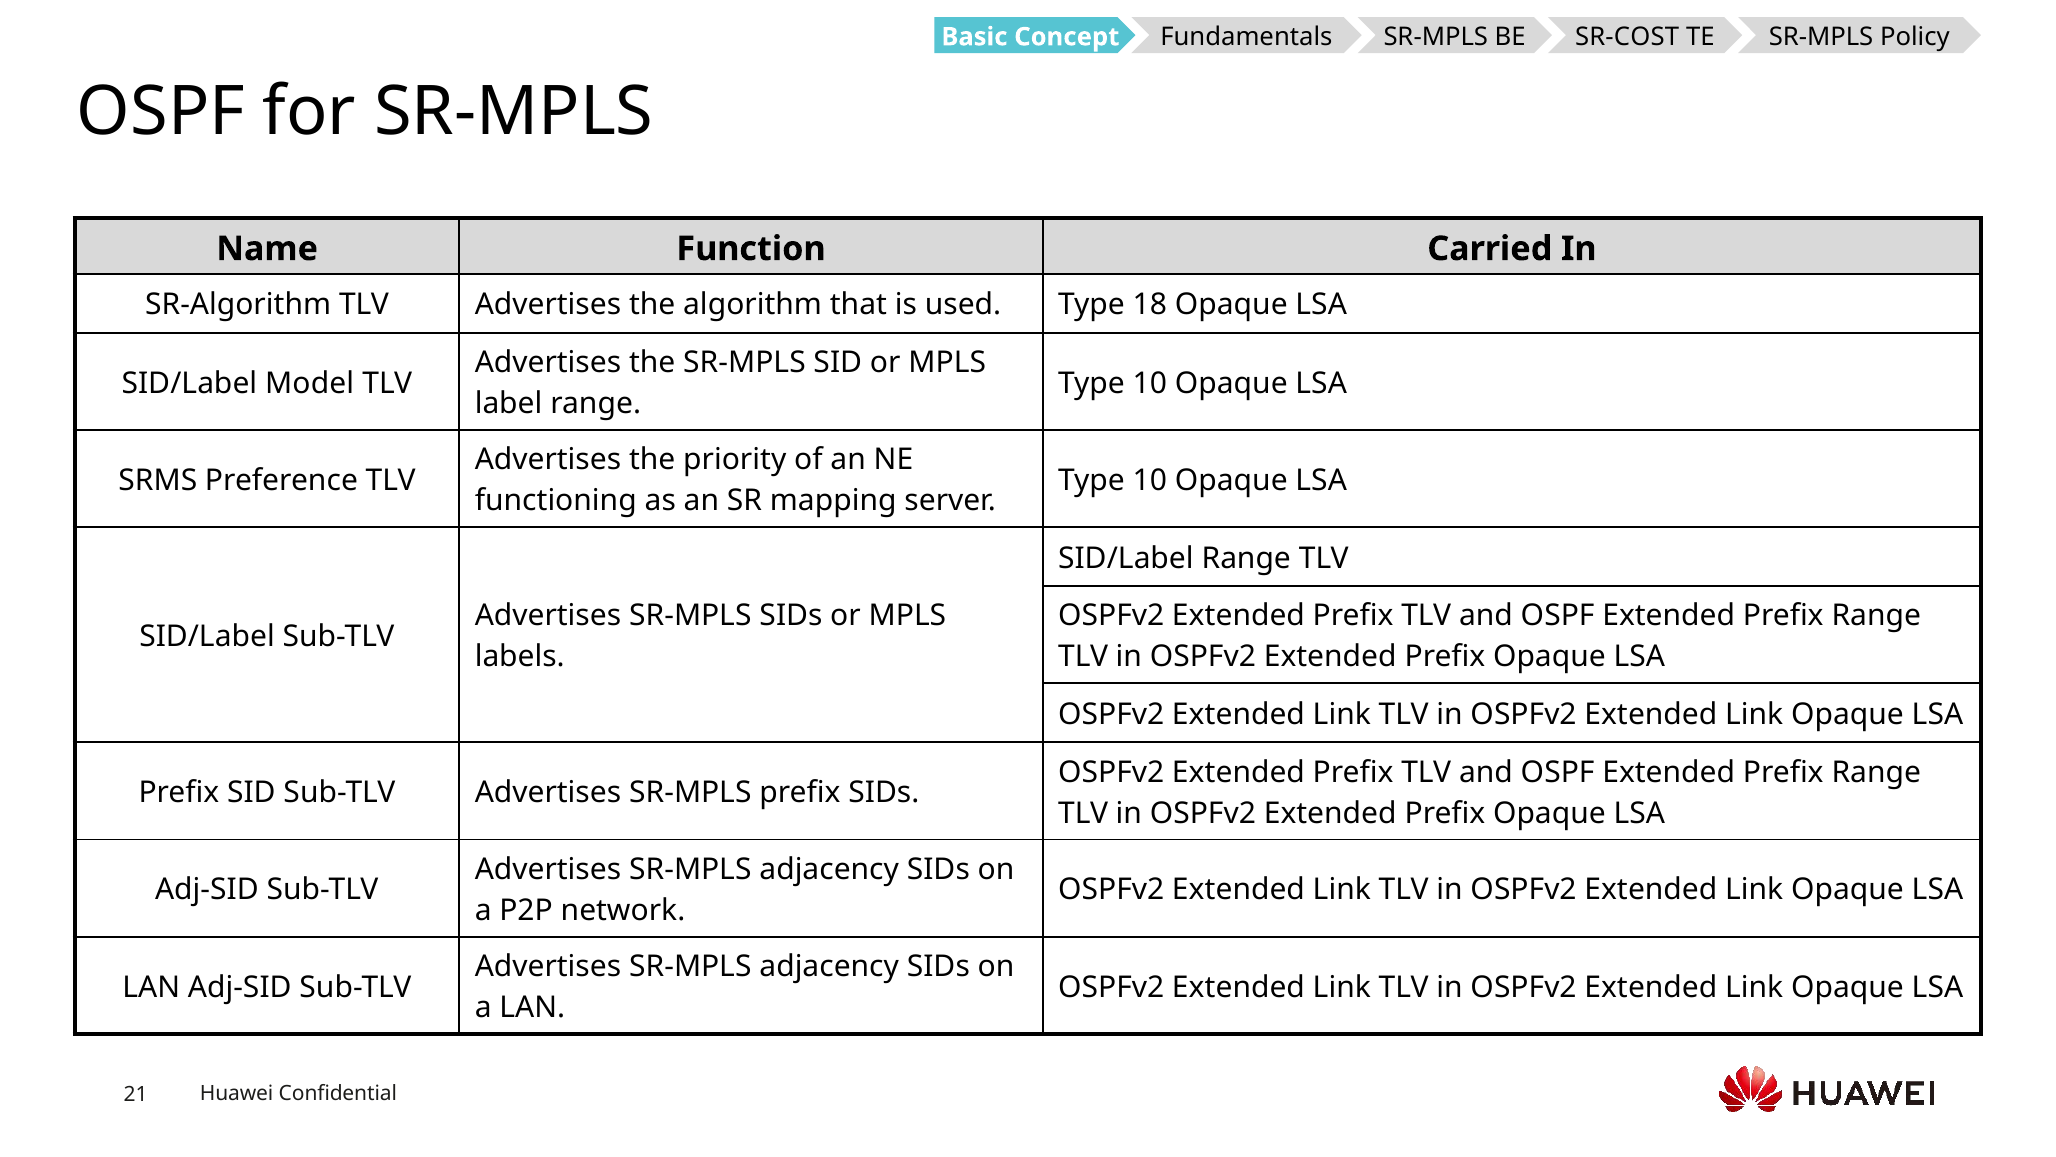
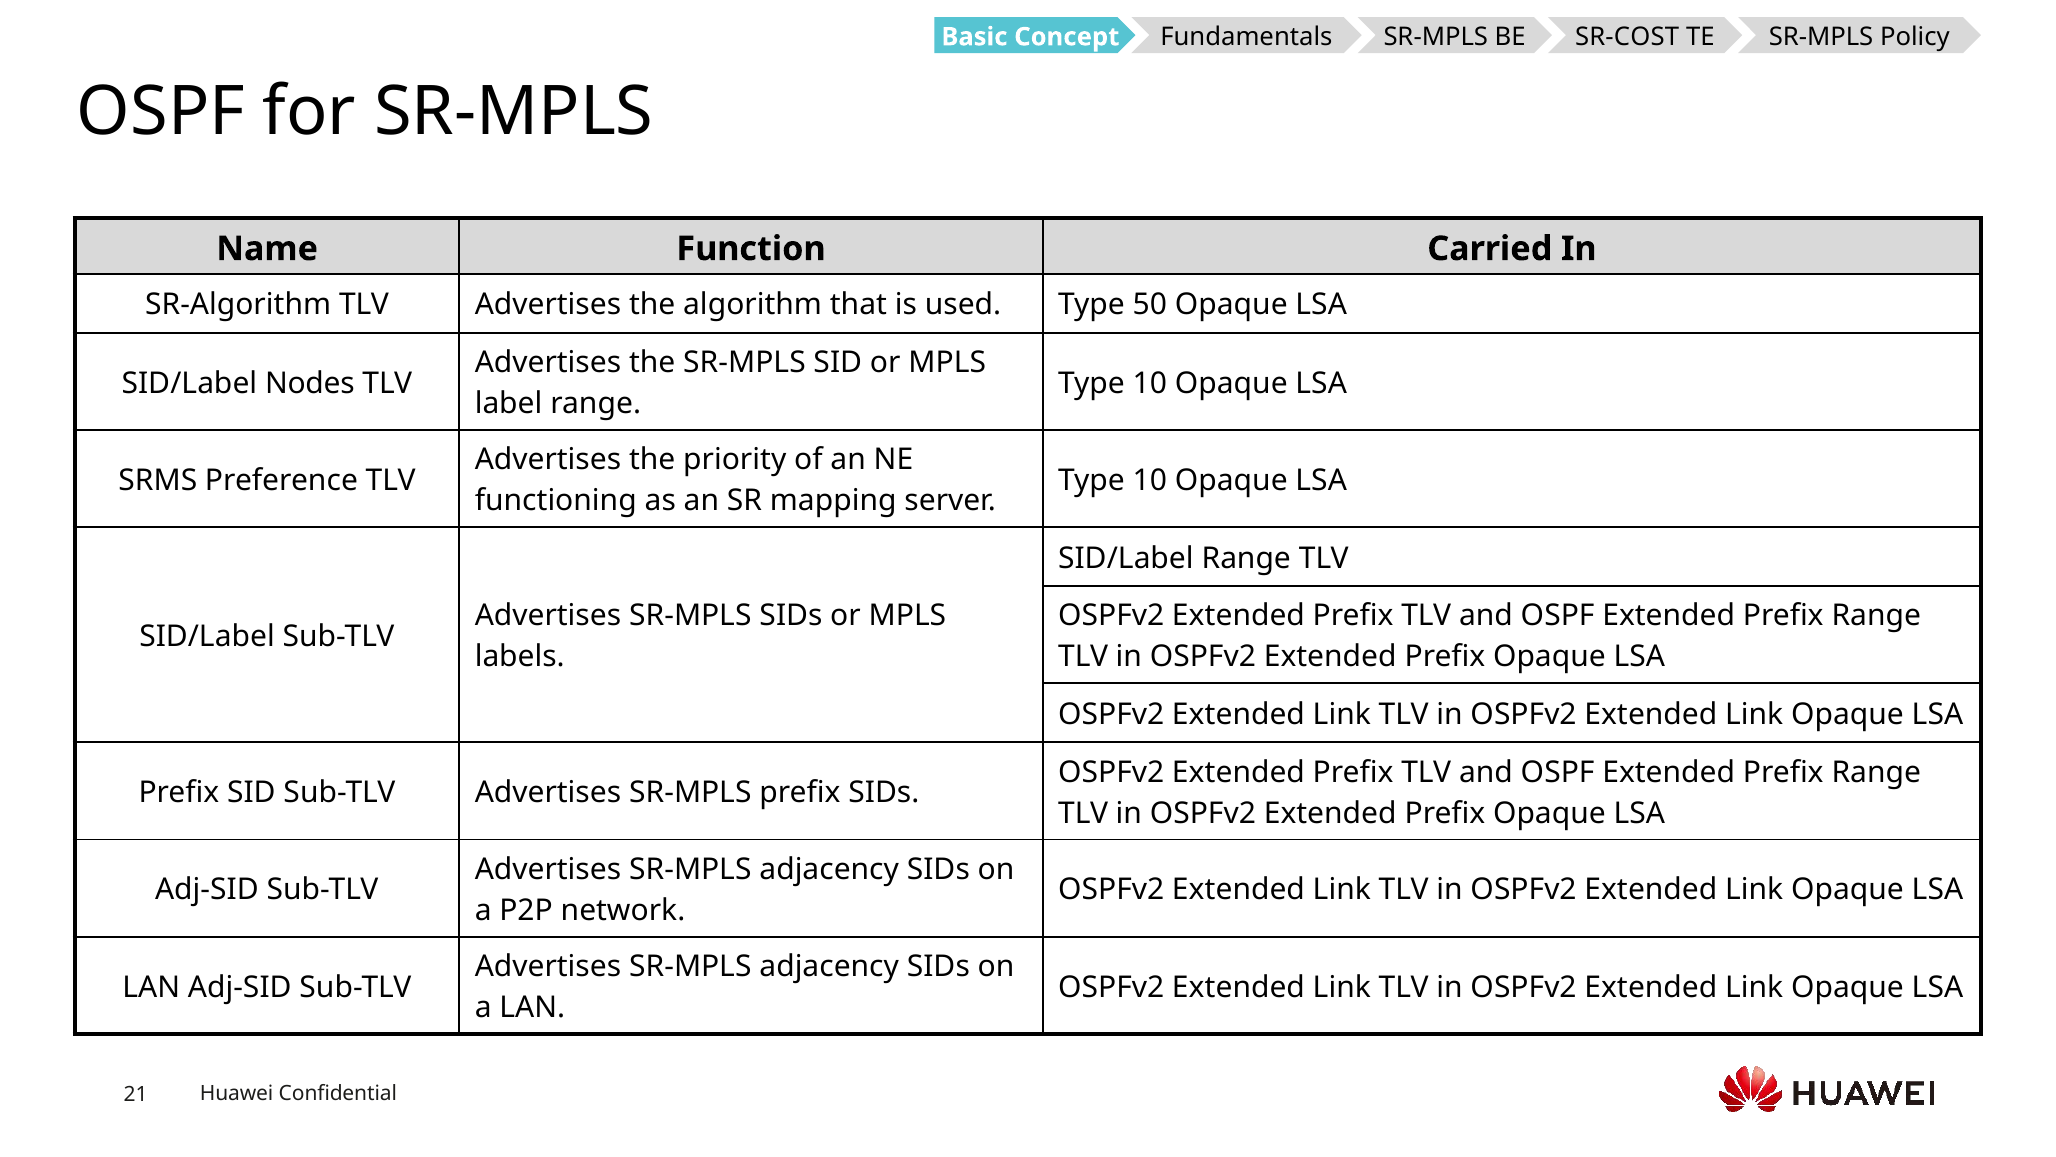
18: 18 -> 50 (1150, 305)
Model: Model -> Nodes (310, 383)
